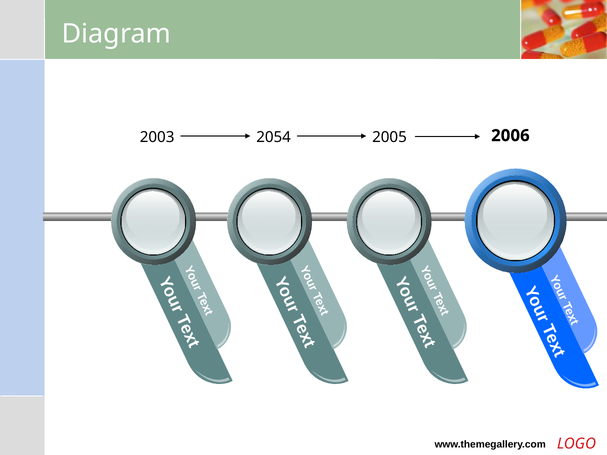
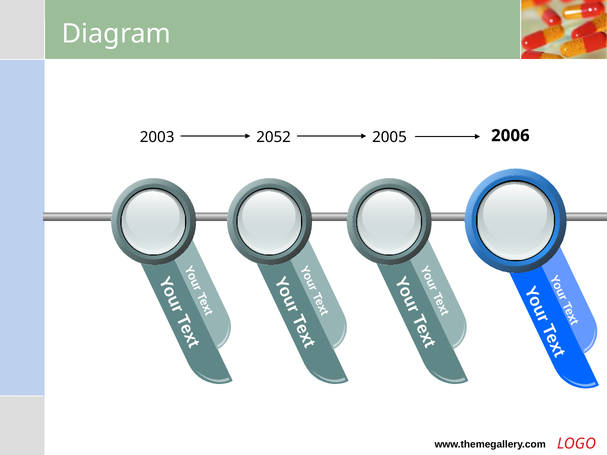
2054: 2054 -> 2052 (274, 137)
